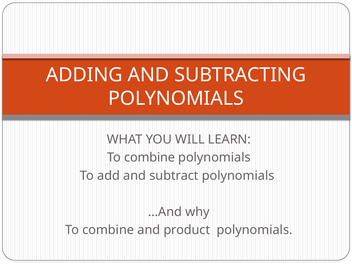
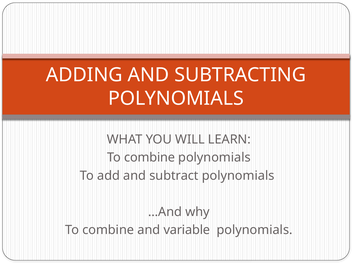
product: product -> variable (187, 230)
